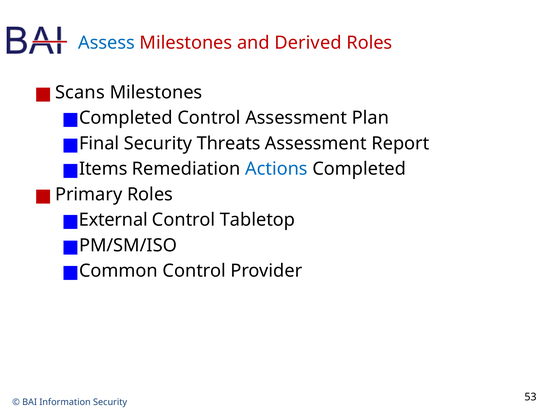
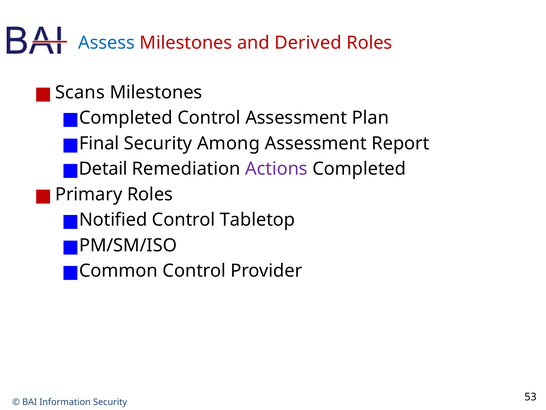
Threats: Threats -> Among (229, 143)
Items: Items -> Detail (103, 169)
Actions colour: blue -> purple (276, 169)
External: External -> Notified (113, 220)
